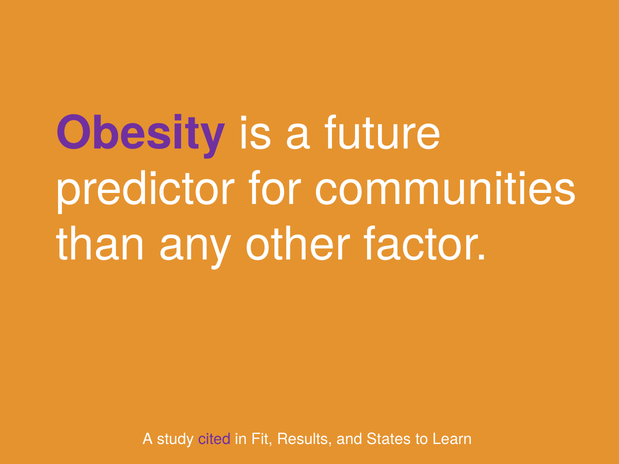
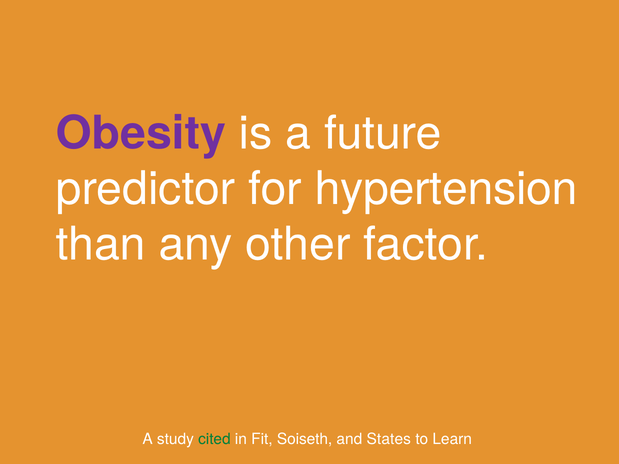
communities: communities -> hypertension (446, 189)
cited colour: purple -> green (214, 440)
Results: Results -> Soiseth (305, 440)
